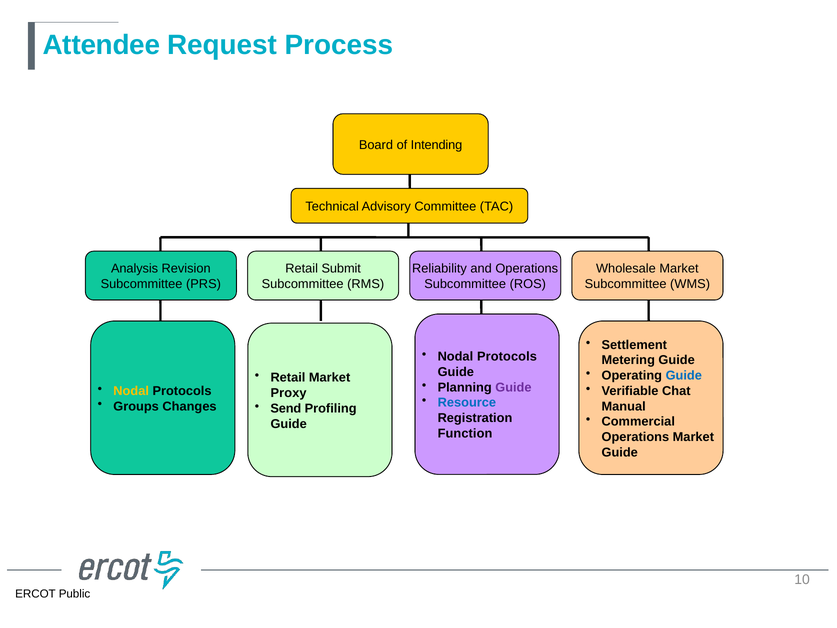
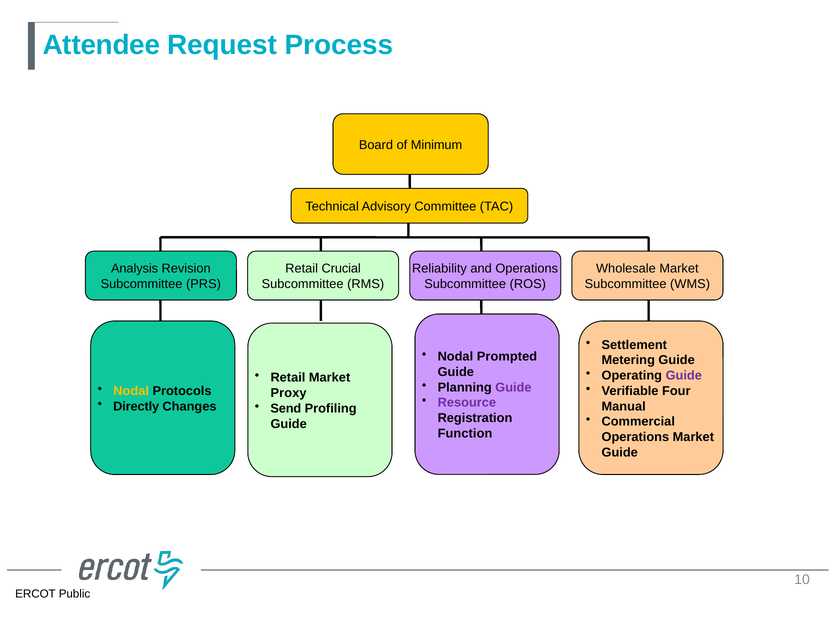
Intending: Intending -> Minimum (436, 145)
Submit: Submit -> Crucial (341, 269)
Protocols: Protocols -> Prompted (507, 357)
Guide colour: blue -> purple (684, 375)
Chat: Chat -> Four (676, 391)
Resource colour: blue -> purple (467, 403)
Groups: Groups -> Directly (136, 406)
